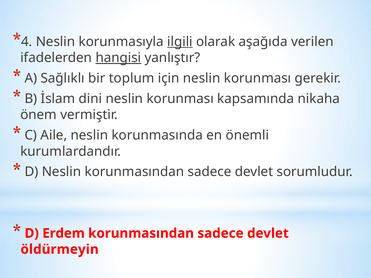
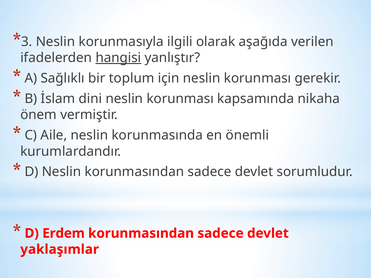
4: 4 -> 3 (27, 42)
ilgili underline: present -> none (180, 42)
öldürmeyin: öldürmeyin -> yaklaşımlar (60, 250)
